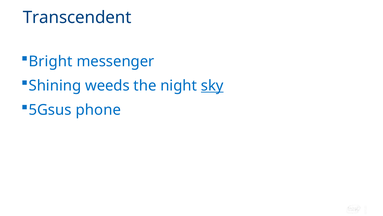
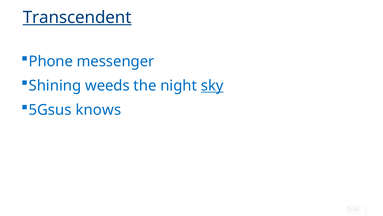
Transcendent underline: none -> present (77, 17)
Bright: Bright -> Phone (51, 61)
phone: phone -> knows (98, 110)
